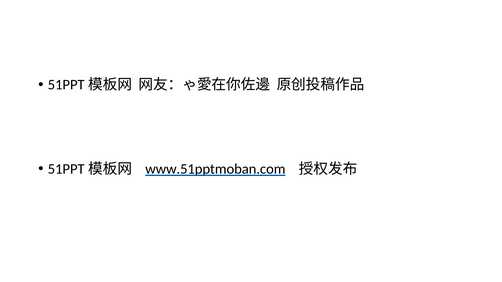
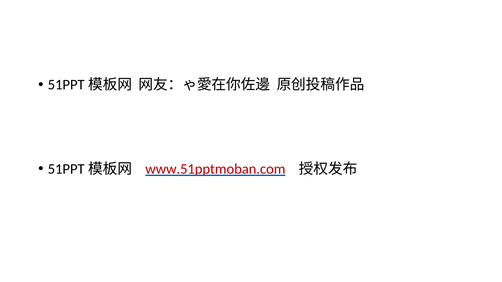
www.51pptmoban.com colour: black -> red (215, 169)
